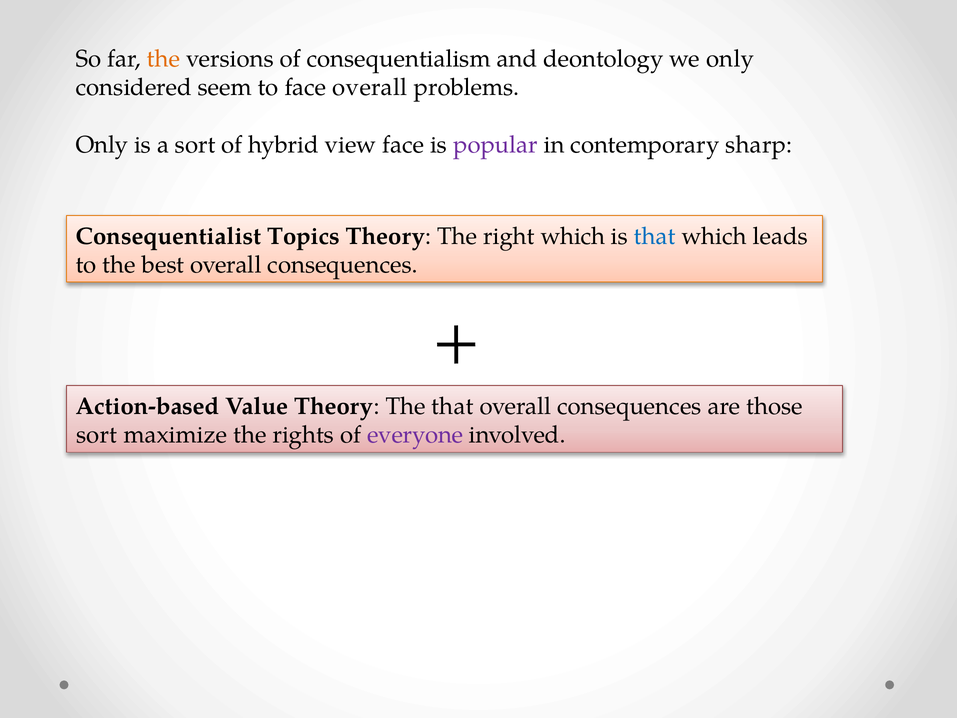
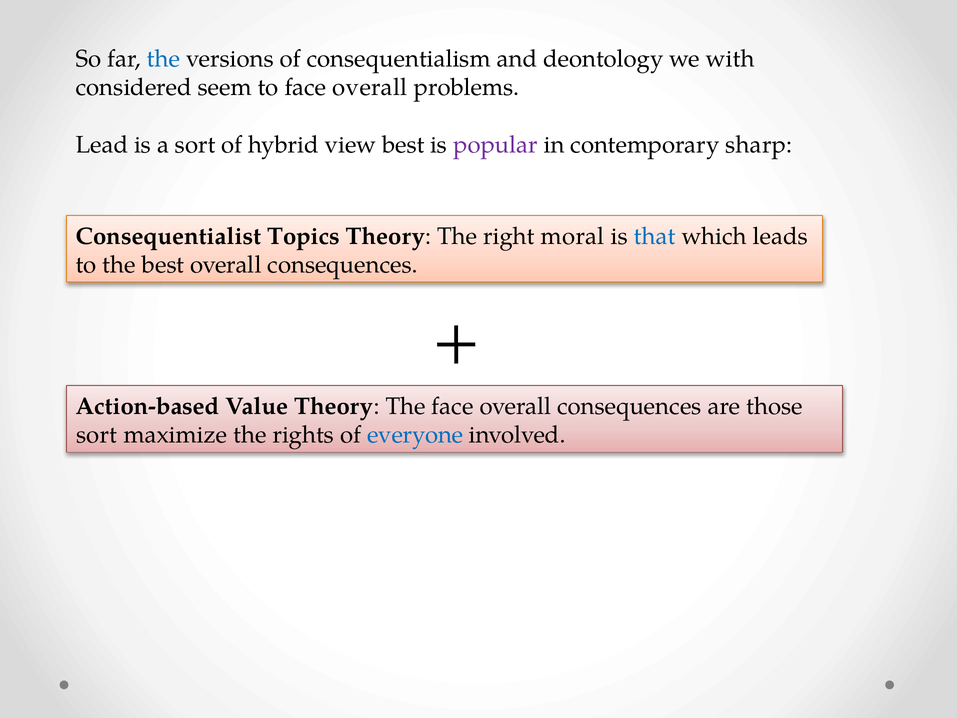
the colour: orange -> blue (163, 59)
we only: only -> with (730, 59)
Only: Only -> Lead (102, 145)
view face: face -> best (403, 145)
right which: which -> moral (573, 236)
The that: that -> face (453, 406)
everyone colour: purple -> blue (415, 435)
